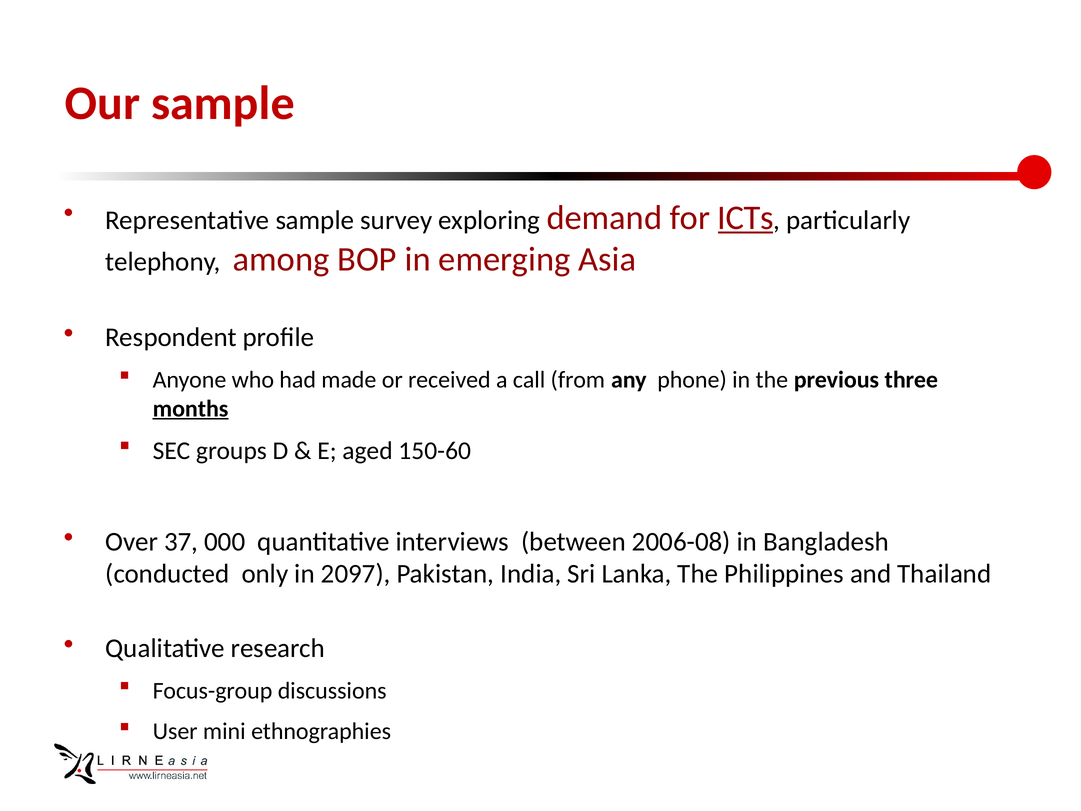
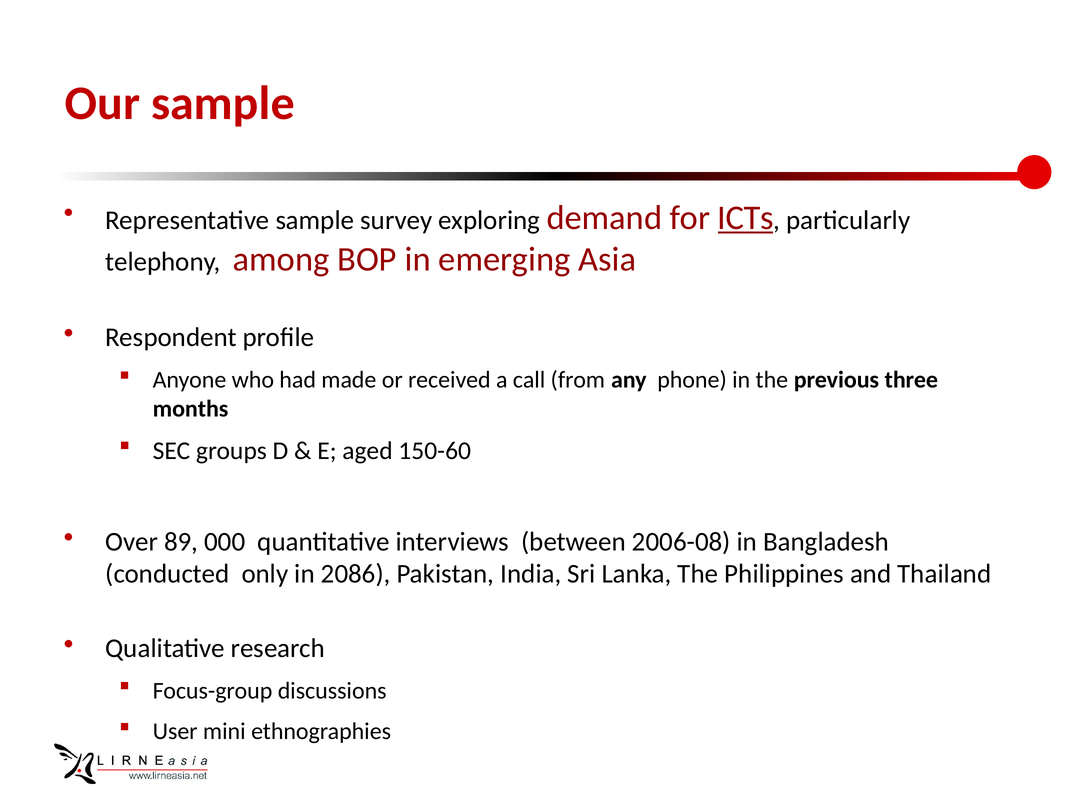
months underline: present -> none (191, 409)
37: 37 -> 89 (181, 541)
2097: 2097 -> 2086 (356, 574)
